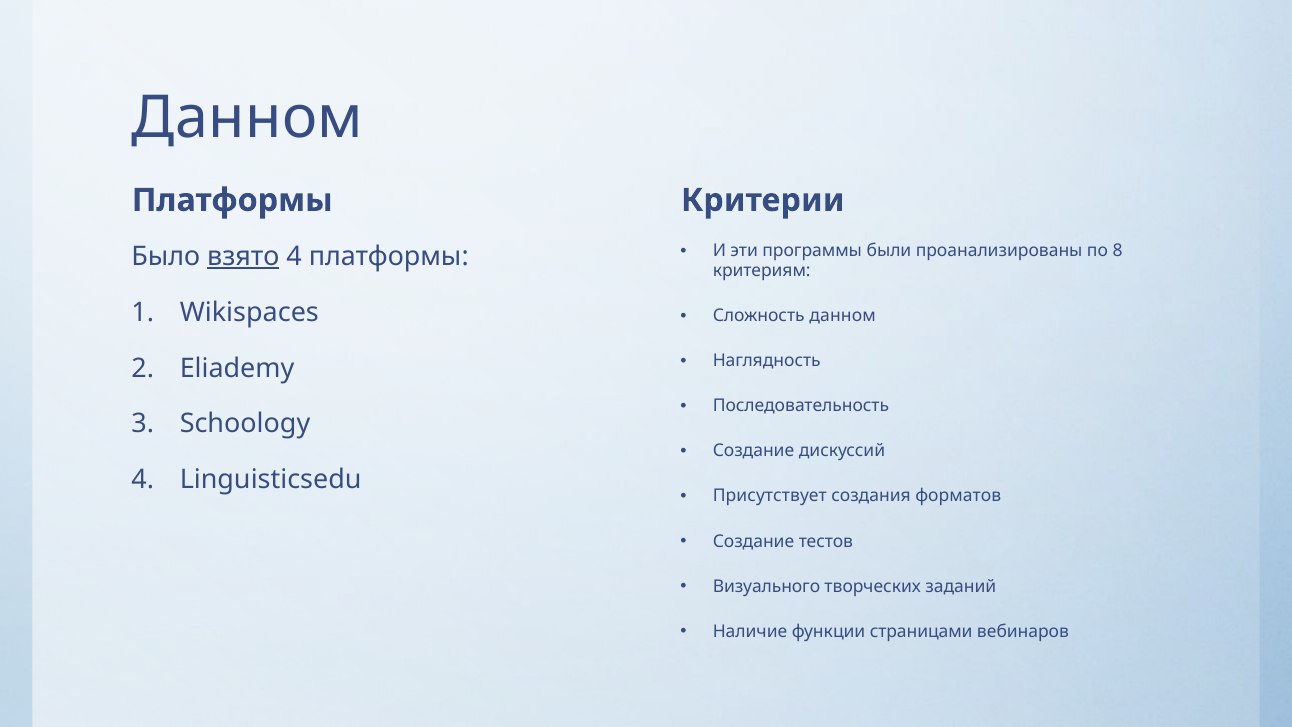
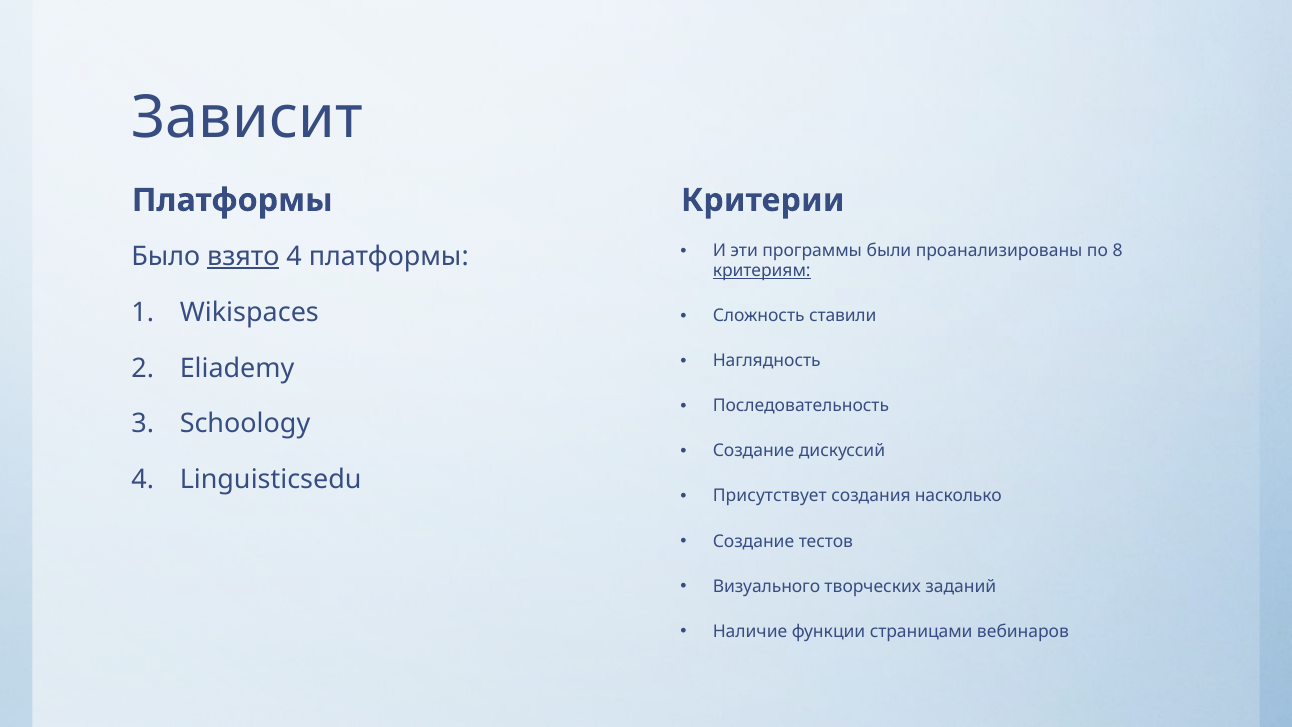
Данном: Данном -> Зависит (247, 118)
критериям underline: none -> present (762, 271)
Сложность данном: данном -> ставили (843, 316)
форматов: форматов -> насколько (958, 496)
